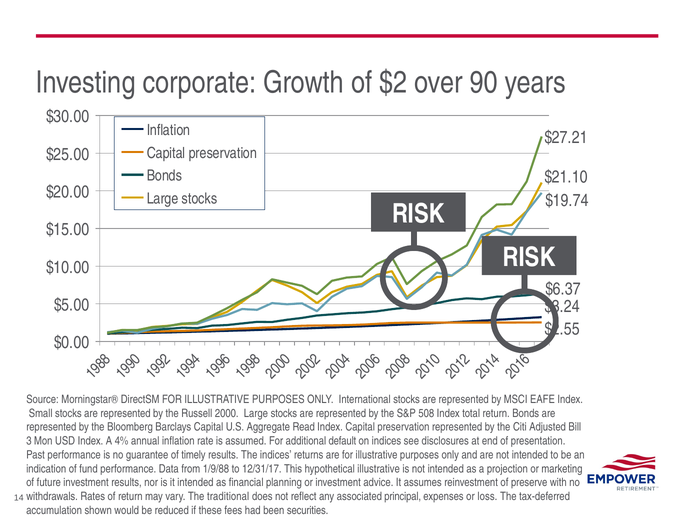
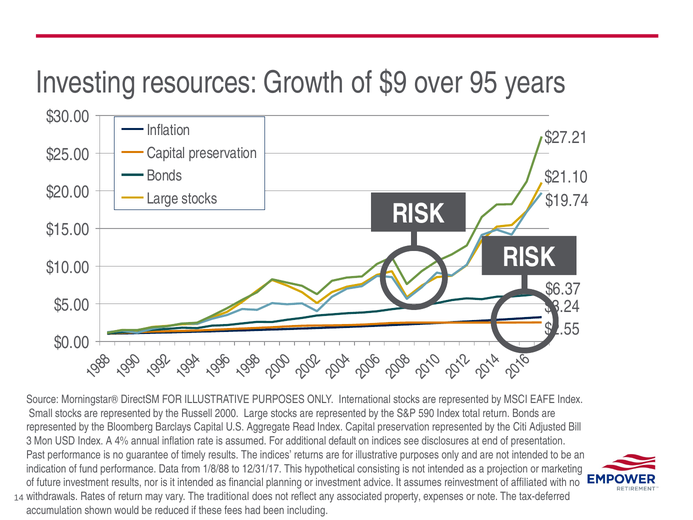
corporate: corporate -> resources (200, 83)
$2: $2 -> $9 (393, 83)
90: 90 -> 95 (484, 83)
508: 508 -> 590 (426, 413)
1/9/88: 1/9/88 -> 1/8/88 (216, 469)
hypothetical illustrative: illustrative -> consisting (379, 469)
preserve: preserve -> affiliated (529, 482)
principal: principal -> property (403, 496)
loss: loss -> note (488, 496)
securities: securities -> including (308, 510)
